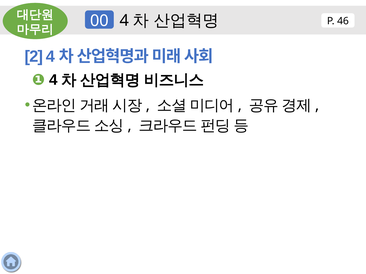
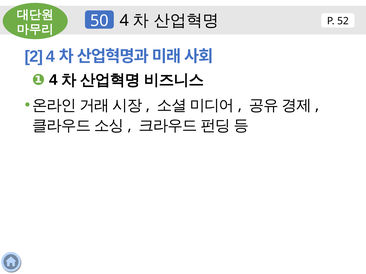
46: 46 -> 52 (343, 21)
00: 00 -> 50 (99, 21)
